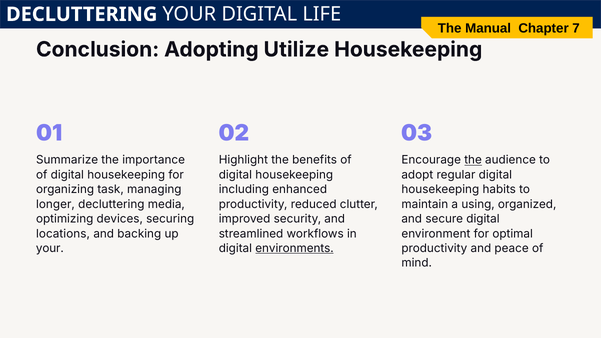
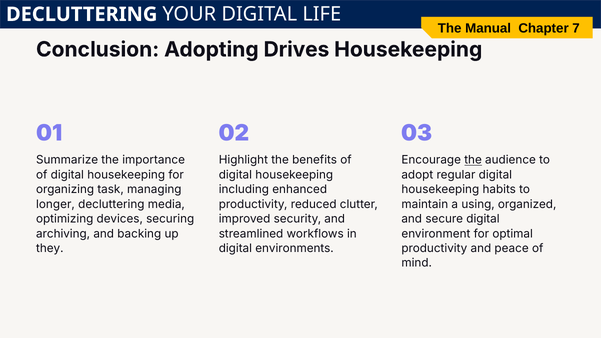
Utilize: Utilize -> Drives (296, 50)
locations: locations -> archiving (63, 234)
your: your -> they (50, 248)
environments underline: present -> none (295, 248)
